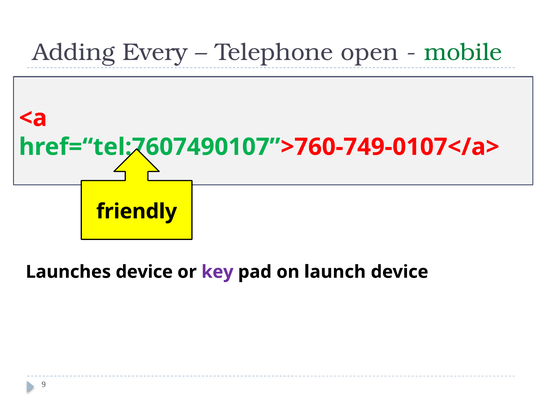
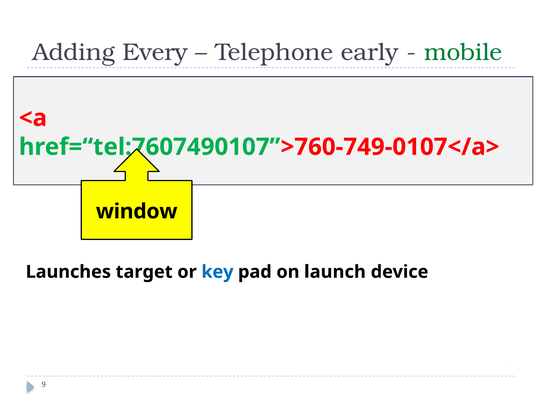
open: open -> early (370, 52)
friendly: friendly -> window (137, 212)
Launches device: device -> target (144, 272)
key colour: purple -> blue (217, 272)
